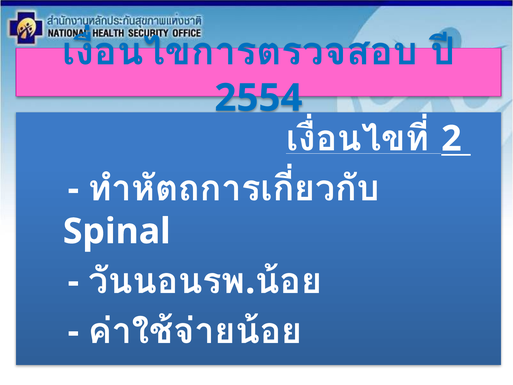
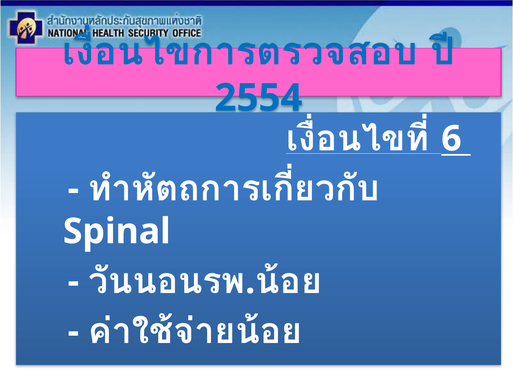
2: 2 -> 6 (451, 139)
